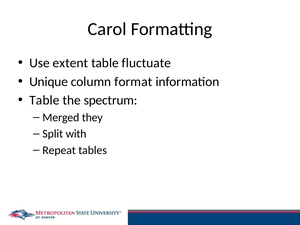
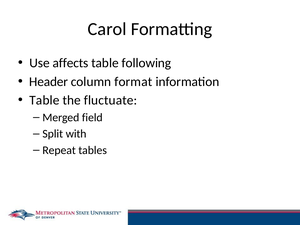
extent: extent -> affects (71, 63)
fluctuate: fluctuate -> following (146, 63)
Unique: Unique -> Header (49, 82)
spectrum: spectrum -> fluctuate (111, 100)
they: they -> field (92, 118)
